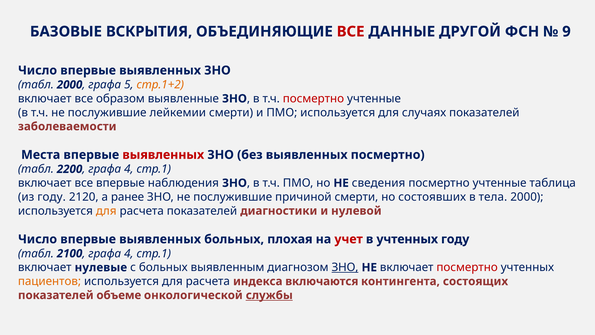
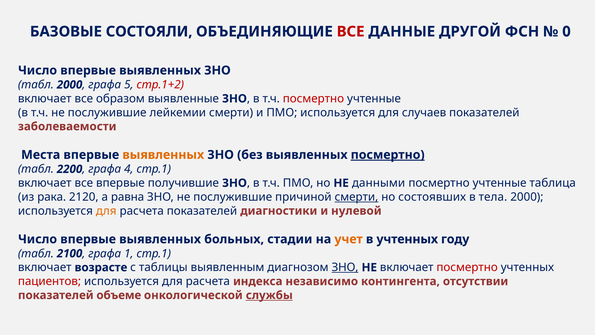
ВСКРЫТИЯ: ВСКРЫТИЯ -> СОСТОЯЛИ (149, 32)
9: 9 -> 0 (566, 32)
стр.1+2 colour: orange -> red (160, 85)
случаях: случаях -> случаев (424, 112)
выявленных colour: red -> orange (163, 155)
посмертно underline: none -> present (388, 155)
наблюдения: наблюдения -> получившие (183, 183)
сведения: сведения -> данными (379, 183)
из году: году -> рака (52, 197)
ранее: ранее -> равна (128, 197)
смерти underline: none -> present (356, 197)
плохая: плохая -> стадии (290, 239)
учет colour: red -> orange (349, 239)
2100 графа 4: 4 -> 1 (129, 253)
нулевые: нулевые -> возрасте (101, 267)
с больных: больных -> таблицы (163, 267)
пациентов colour: orange -> red (49, 281)
включаются: включаются -> независимо (322, 281)
состоящих: состоящих -> отсутствии (476, 281)
